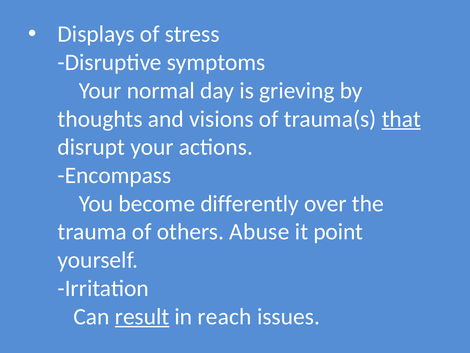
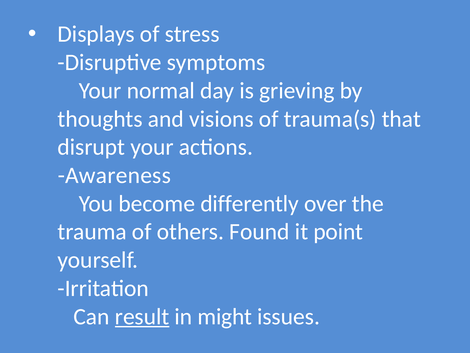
that underline: present -> none (401, 119)
Encompass: Encompass -> Awareness (114, 175)
Abuse: Abuse -> Found (259, 232)
reach: reach -> might (225, 316)
